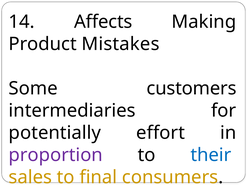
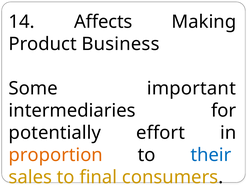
Mistakes: Mistakes -> Business (120, 44)
customers: customers -> important (191, 89)
proportion colour: purple -> orange (56, 155)
